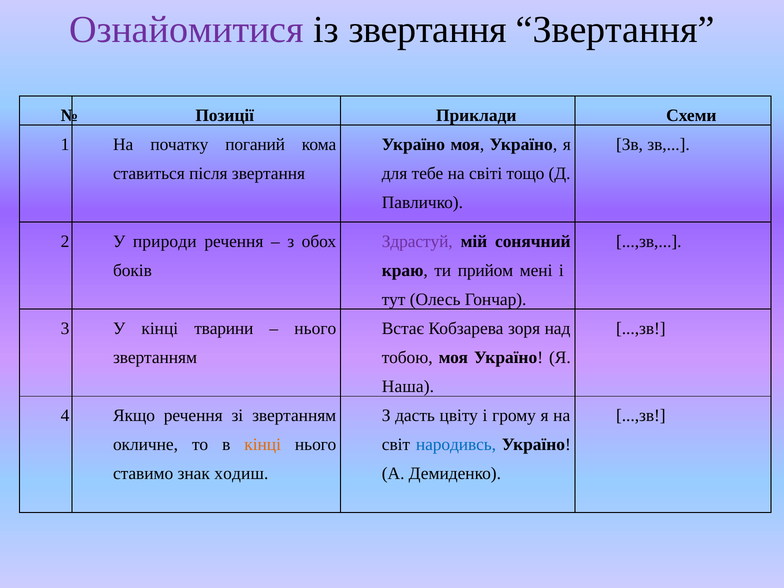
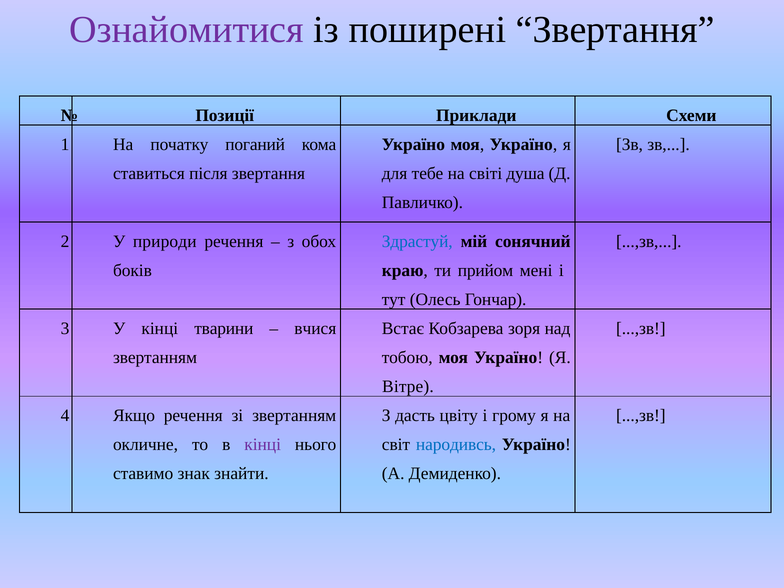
із звертання: звертання -> поширені (427, 29)
тощо: тощо -> душа (525, 174)
Здрастуй colour: purple -> blue (417, 242)
нього: нього -> вчися (315, 329)
Наша: Наша -> Вітре (408, 387)
кінці colour: orange -> purple (263, 445)
ходиш: ходиш -> знайти (241, 474)
